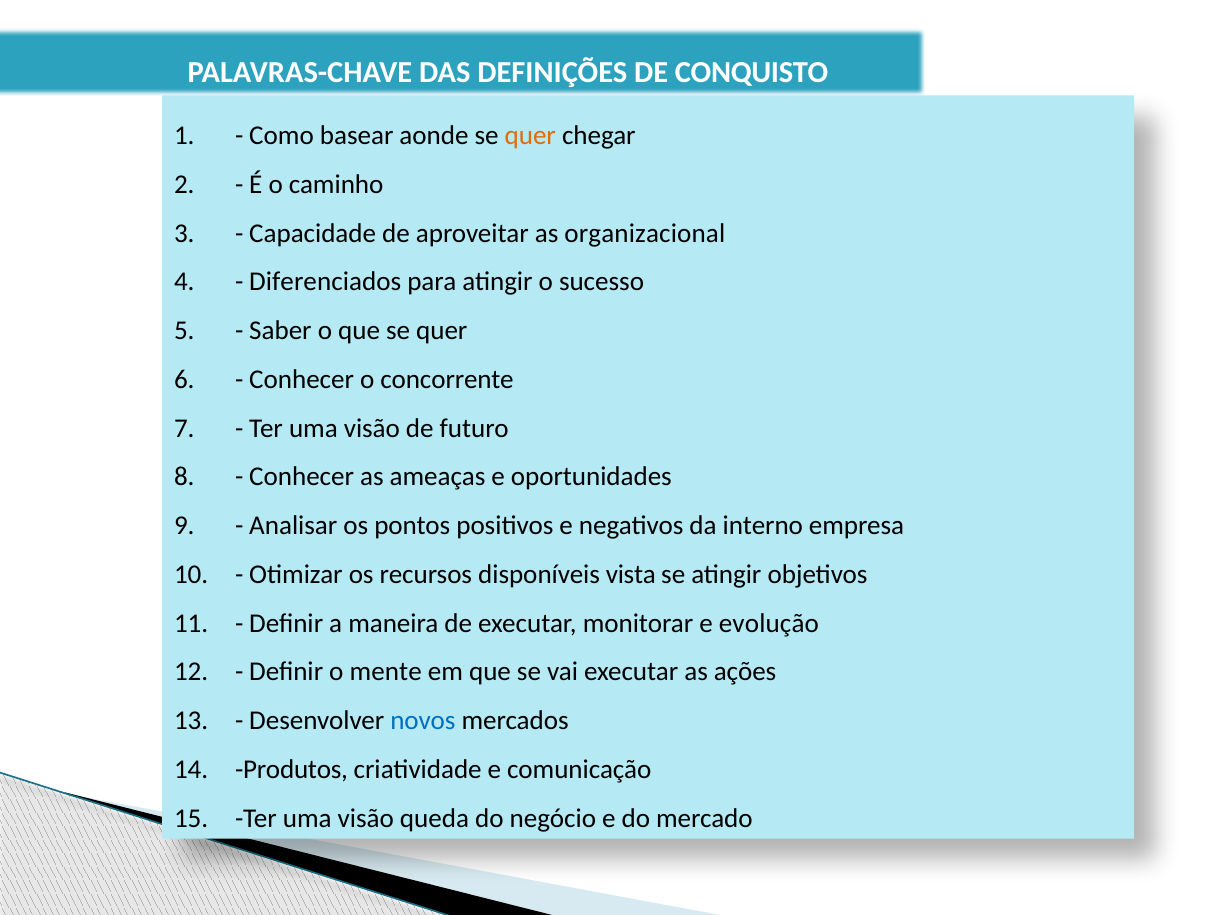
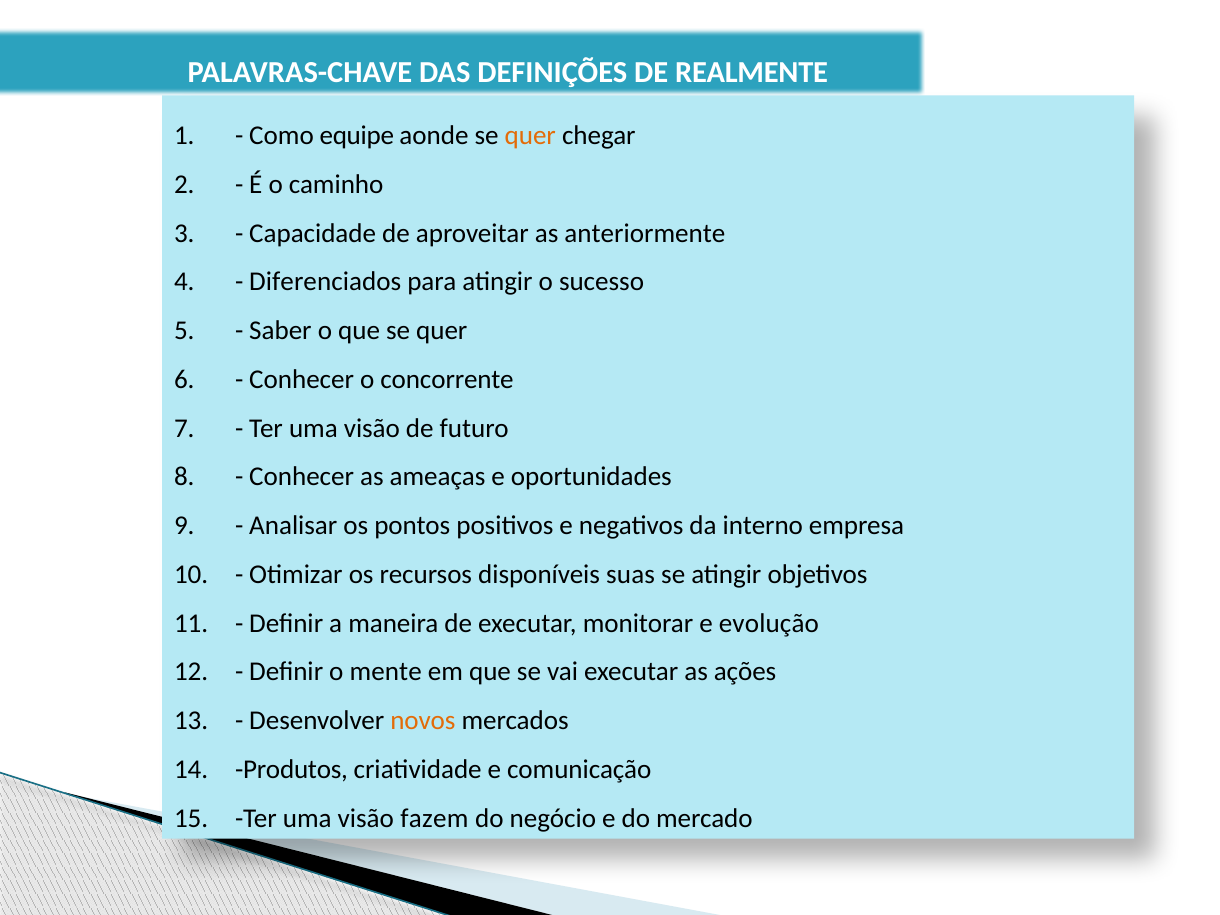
CONQUISTO: CONQUISTO -> REALMENTE (752, 72)
basear: basear -> equipe (357, 136)
organizacional: organizacional -> anteriormente (645, 233)
vista: vista -> suas (631, 574)
novos colour: blue -> orange (423, 721)
queda: queda -> fazem (434, 818)
